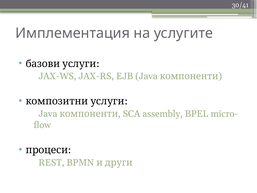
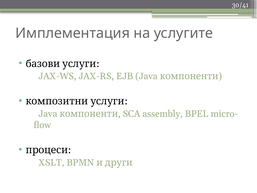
REST: REST -> XSLT (51, 162)
